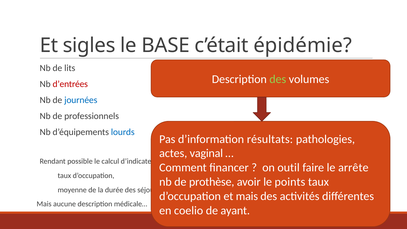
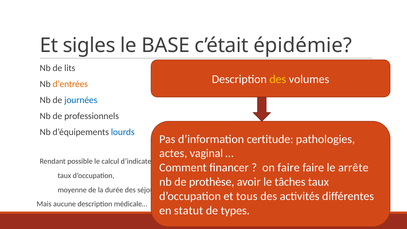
des colour: light green -> yellow (278, 79)
d’entrées colour: red -> orange (70, 84)
résultats: résultats -> certitude (270, 139)
on outil: outil -> faire (289, 168)
points: points -> tâches (290, 182)
et mais: mais -> tous (247, 196)
coelio: coelio -> statut (189, 210)
ayant: ayant -> types (235, 210)
